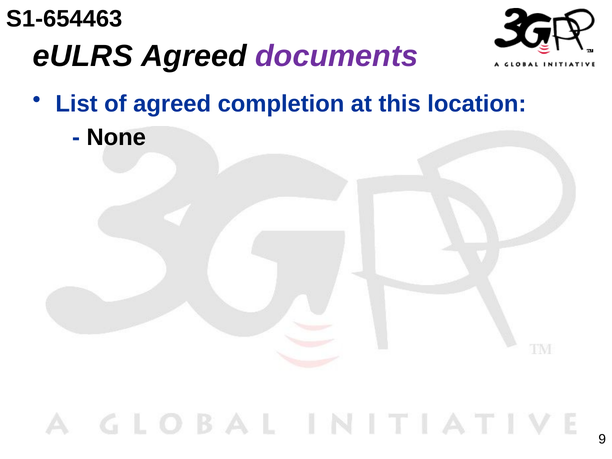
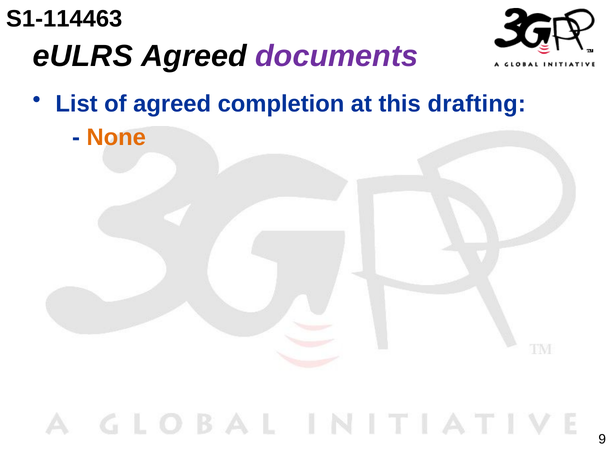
S1-654463: S1-654463 -> S1-114463 (64, 19)
location: location -> drafting (477, 104)
None colour: black -> orange (116, 137)
